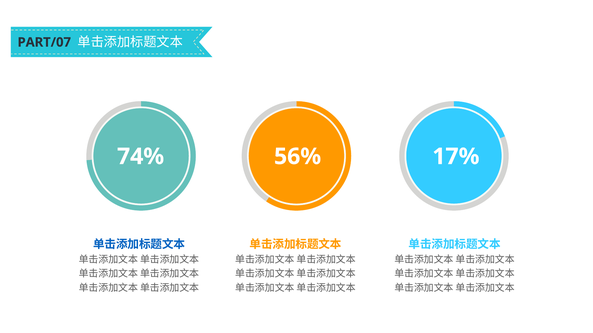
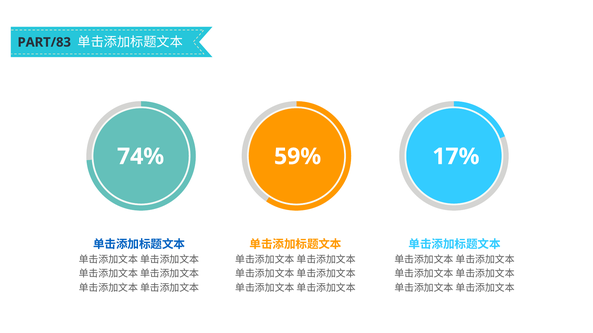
PART/07: PART/07 -> PART/83 (44, 42)
56%: 56% -> 59% (298, 157)
